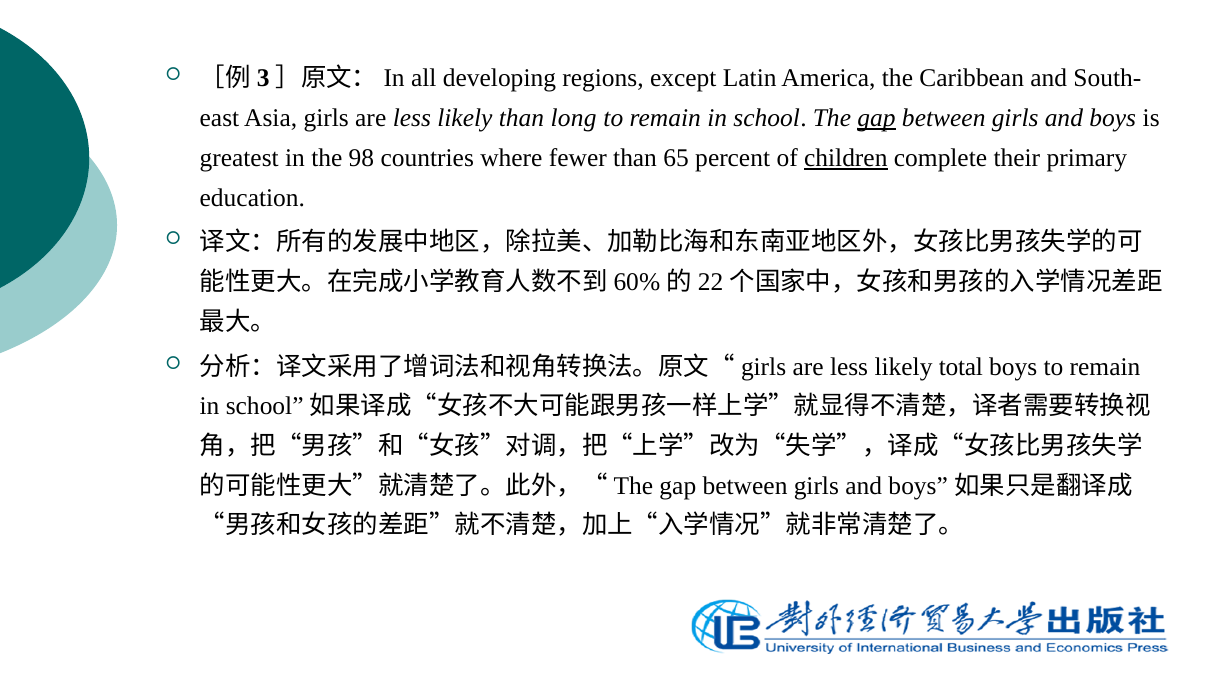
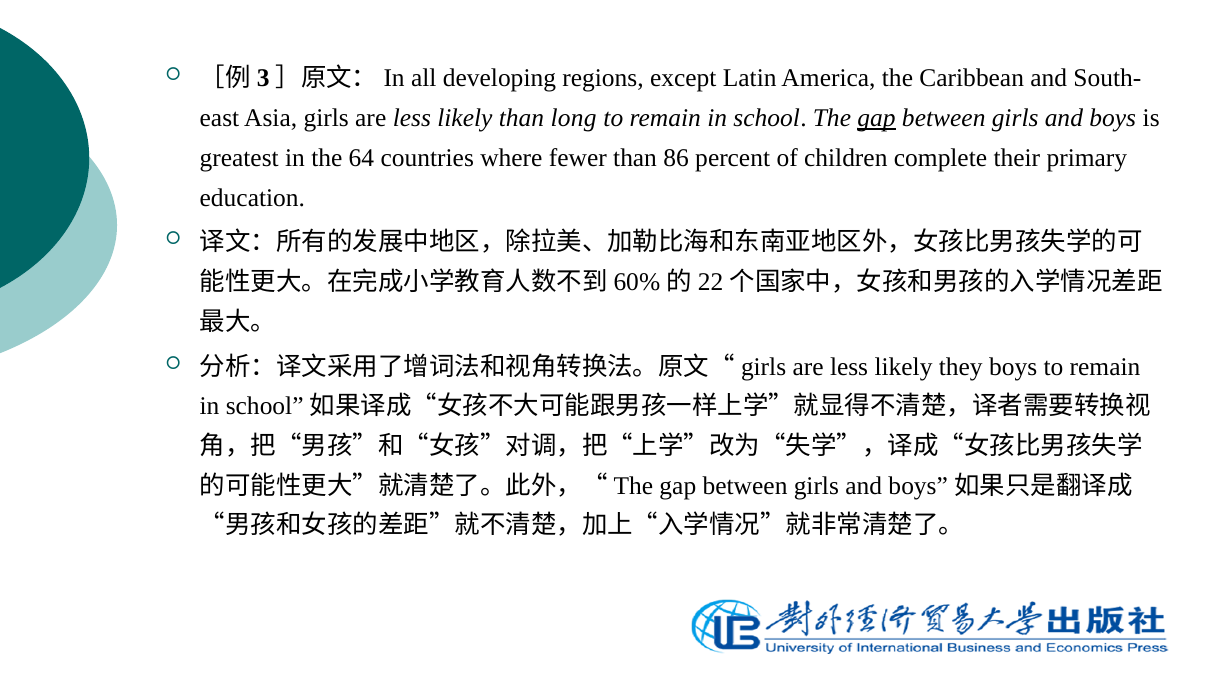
98: 98 -> 64 (361, 158)
65: 65 -> 86 (676, 158)
children underline: present -> none (846, 158)
total: total -> they (961, 367)
